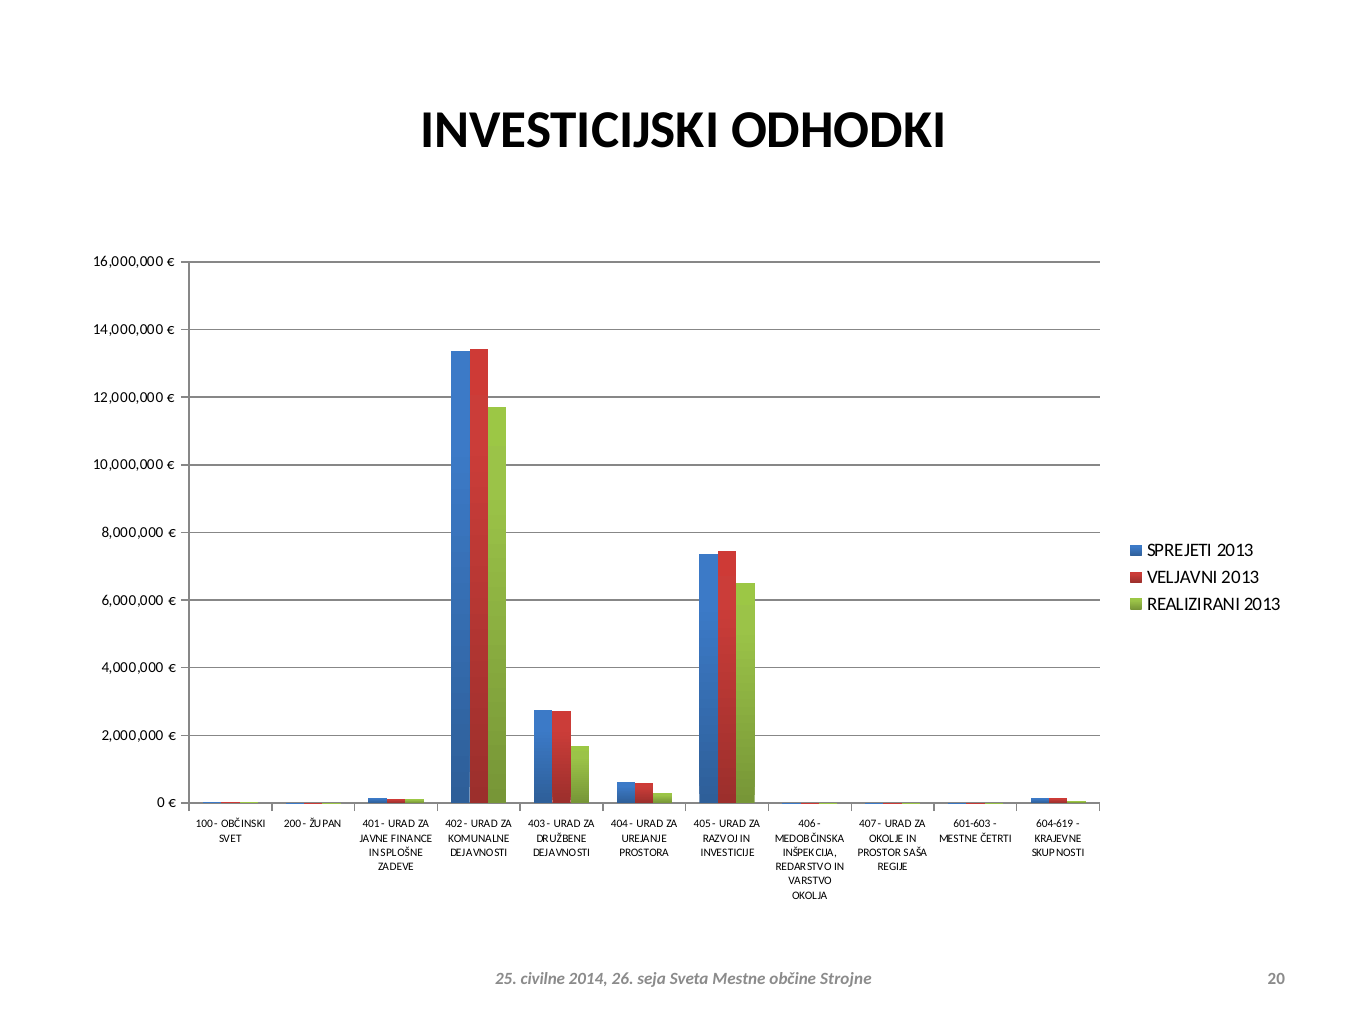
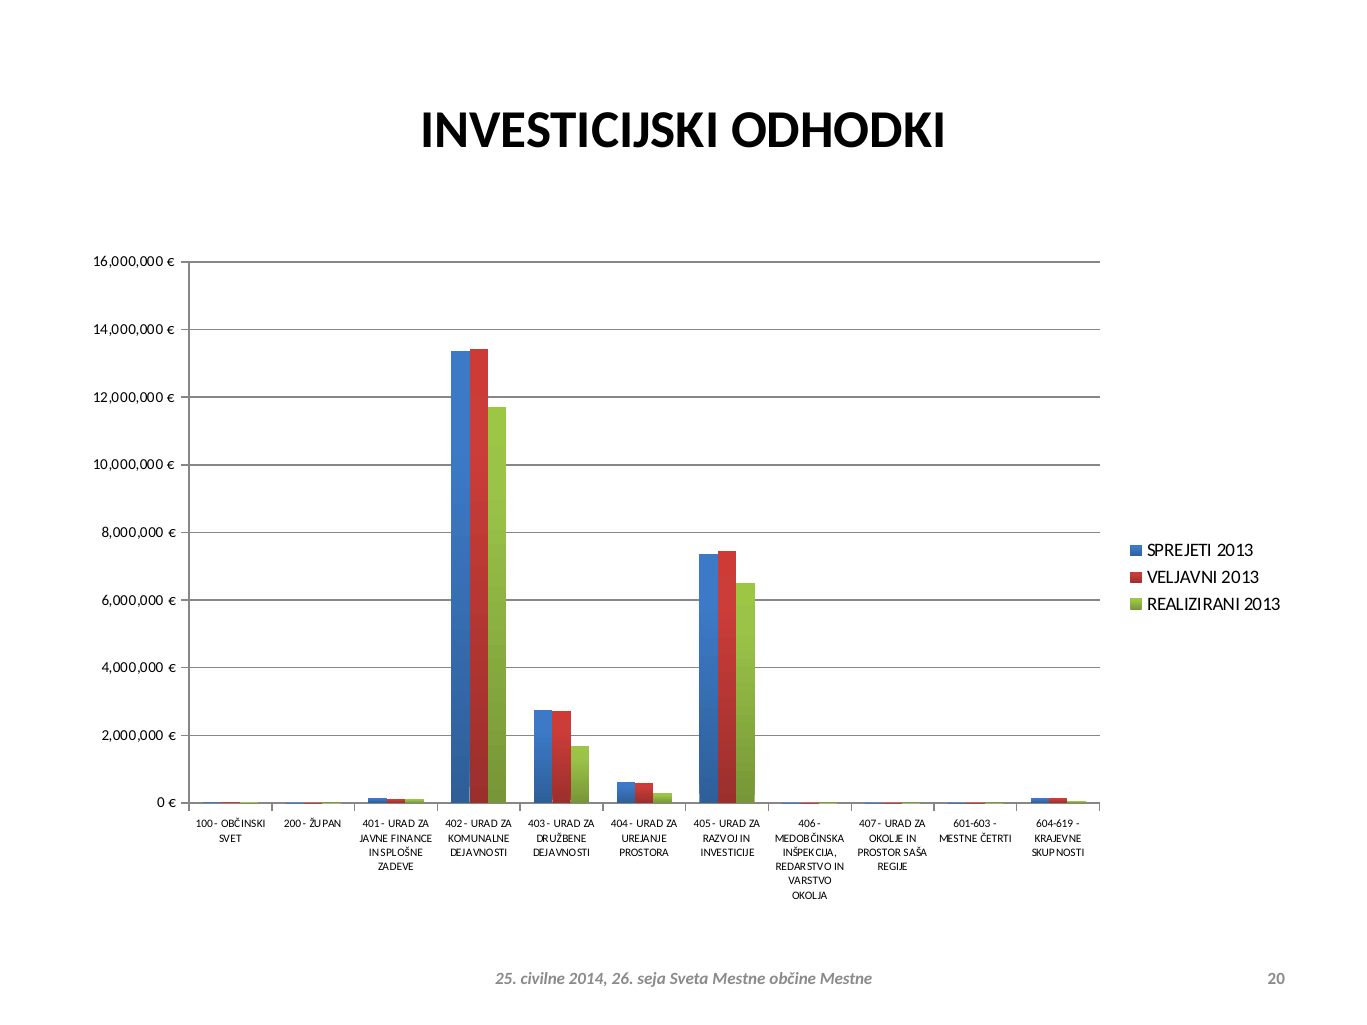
občine Strojne: Strojne -> Mestne (846, 979)
